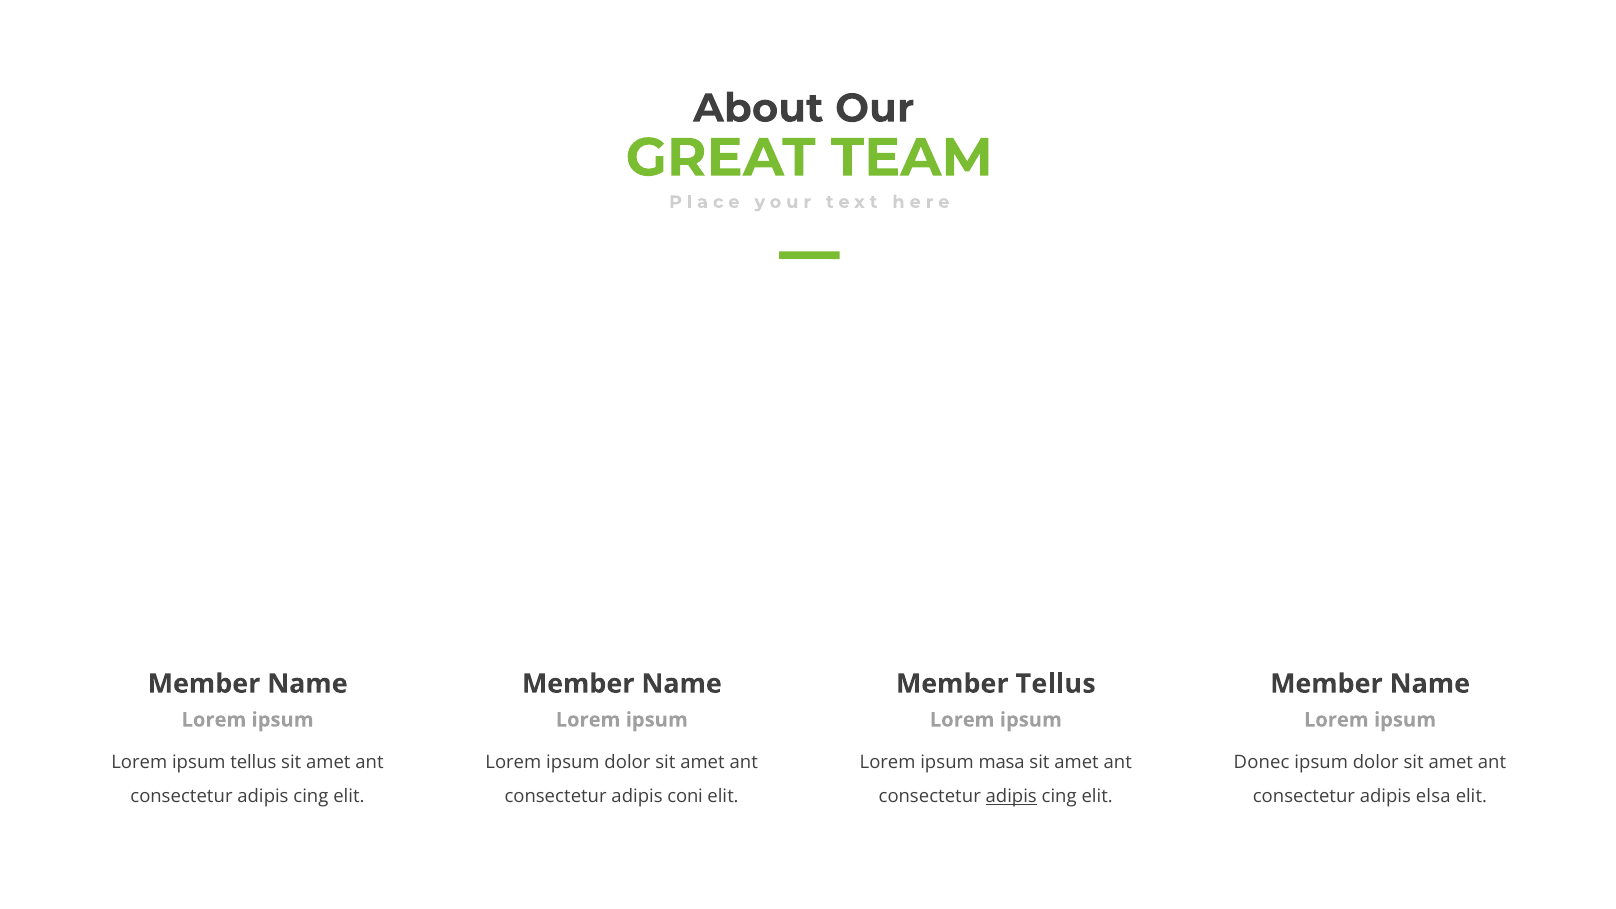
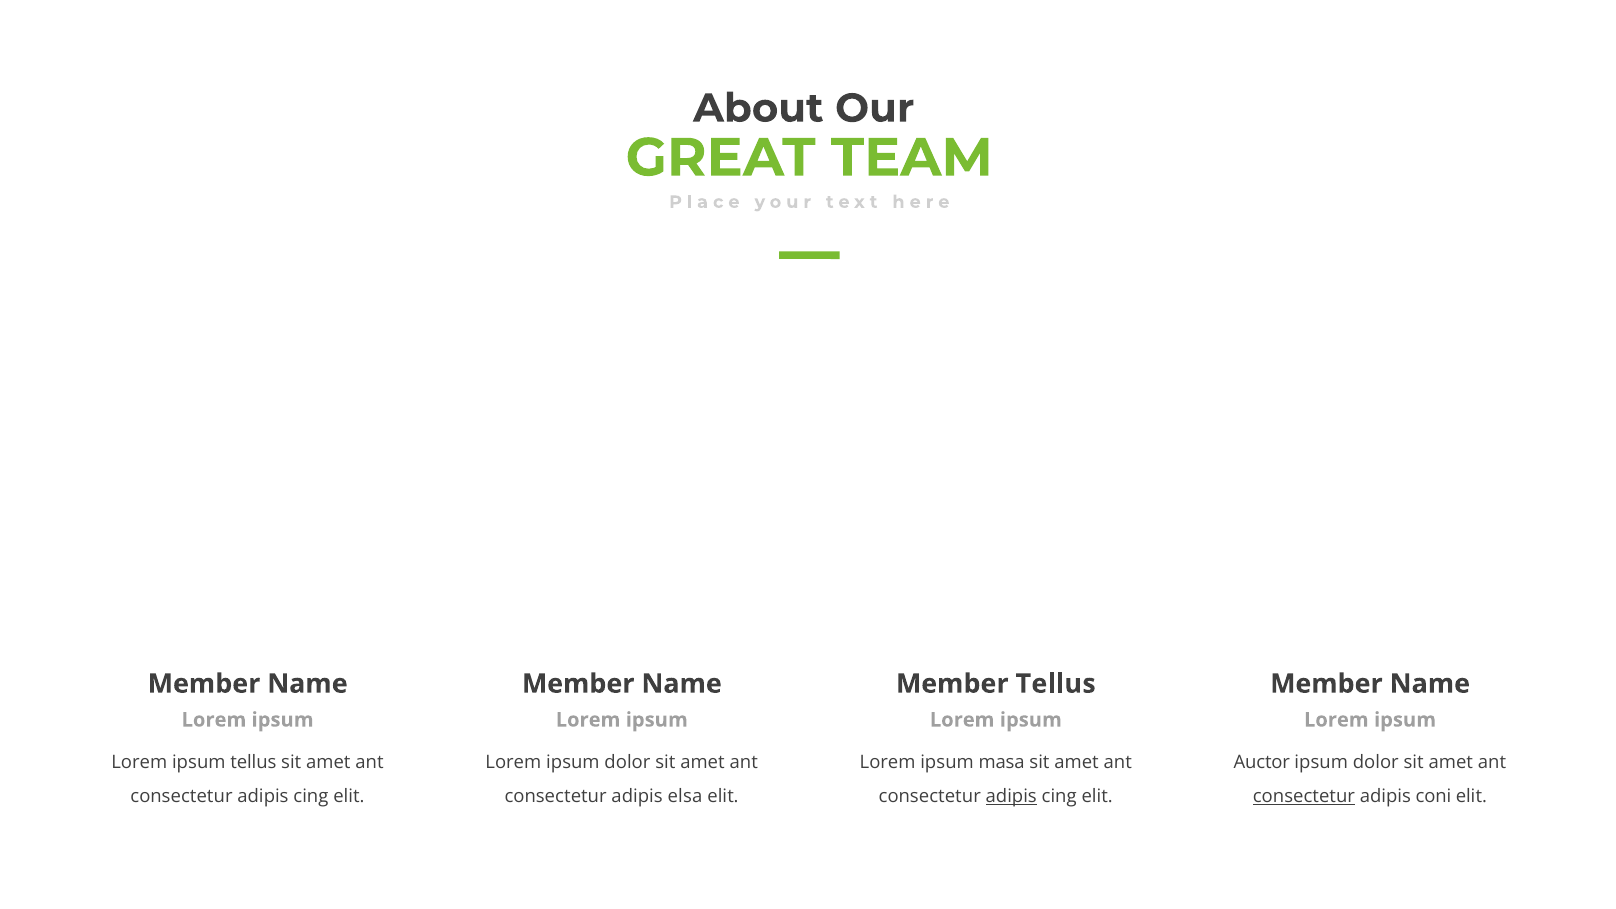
Donec: Donec -> Auctor (1262, 763)
coni: coni -> elsa (685, 796)
consectetur underline: none -> present (1304, 796)
elsa: elsa -> coni (1433, 796)
